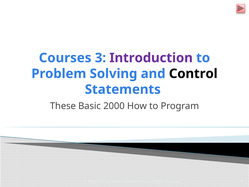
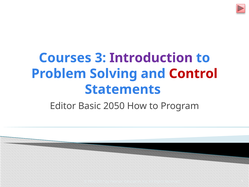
Control colour: black -> red (193, 74)
These: These -> Editor (63, 106)
2000: 2000 -> 2050 (114, 106)
